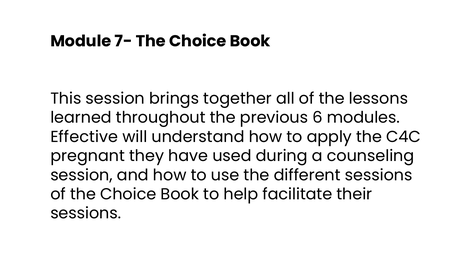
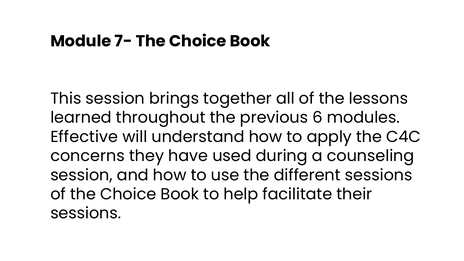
pregnant: pregnant -> concerns (88, 156)
